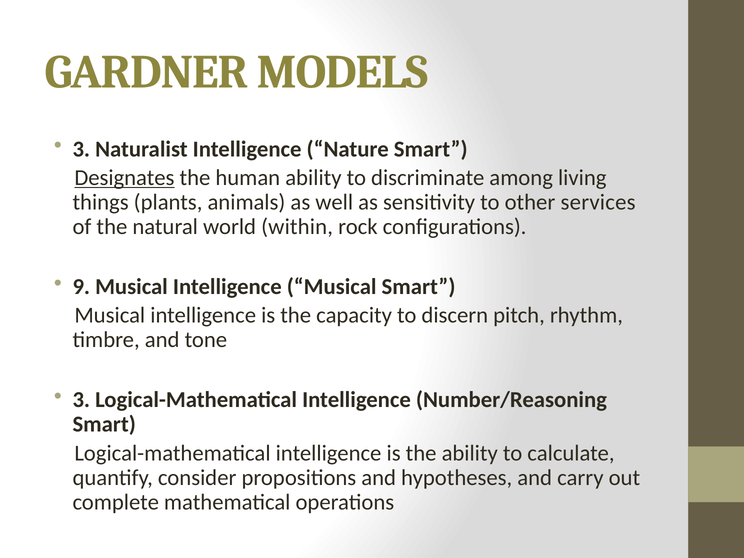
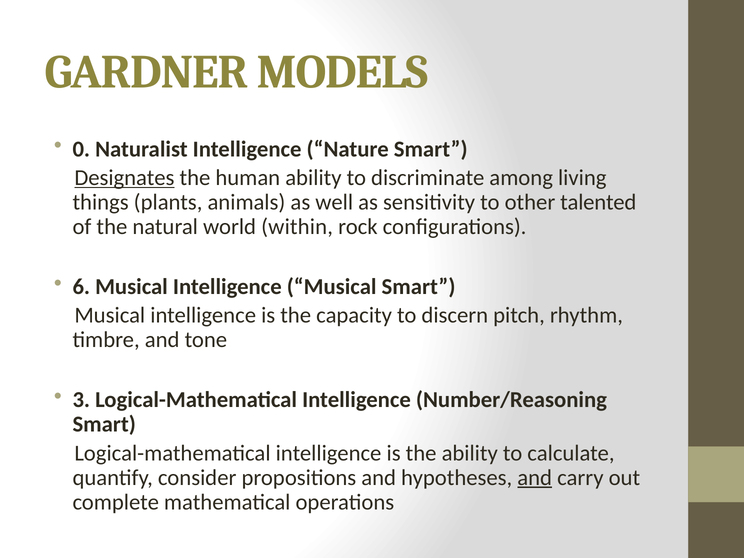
3: 3 -> 0 (81, 149)
services: services -> talented (598, 202)
9: 9 -> 6 (81, 287)
and underline: none -> present (535, 478)
